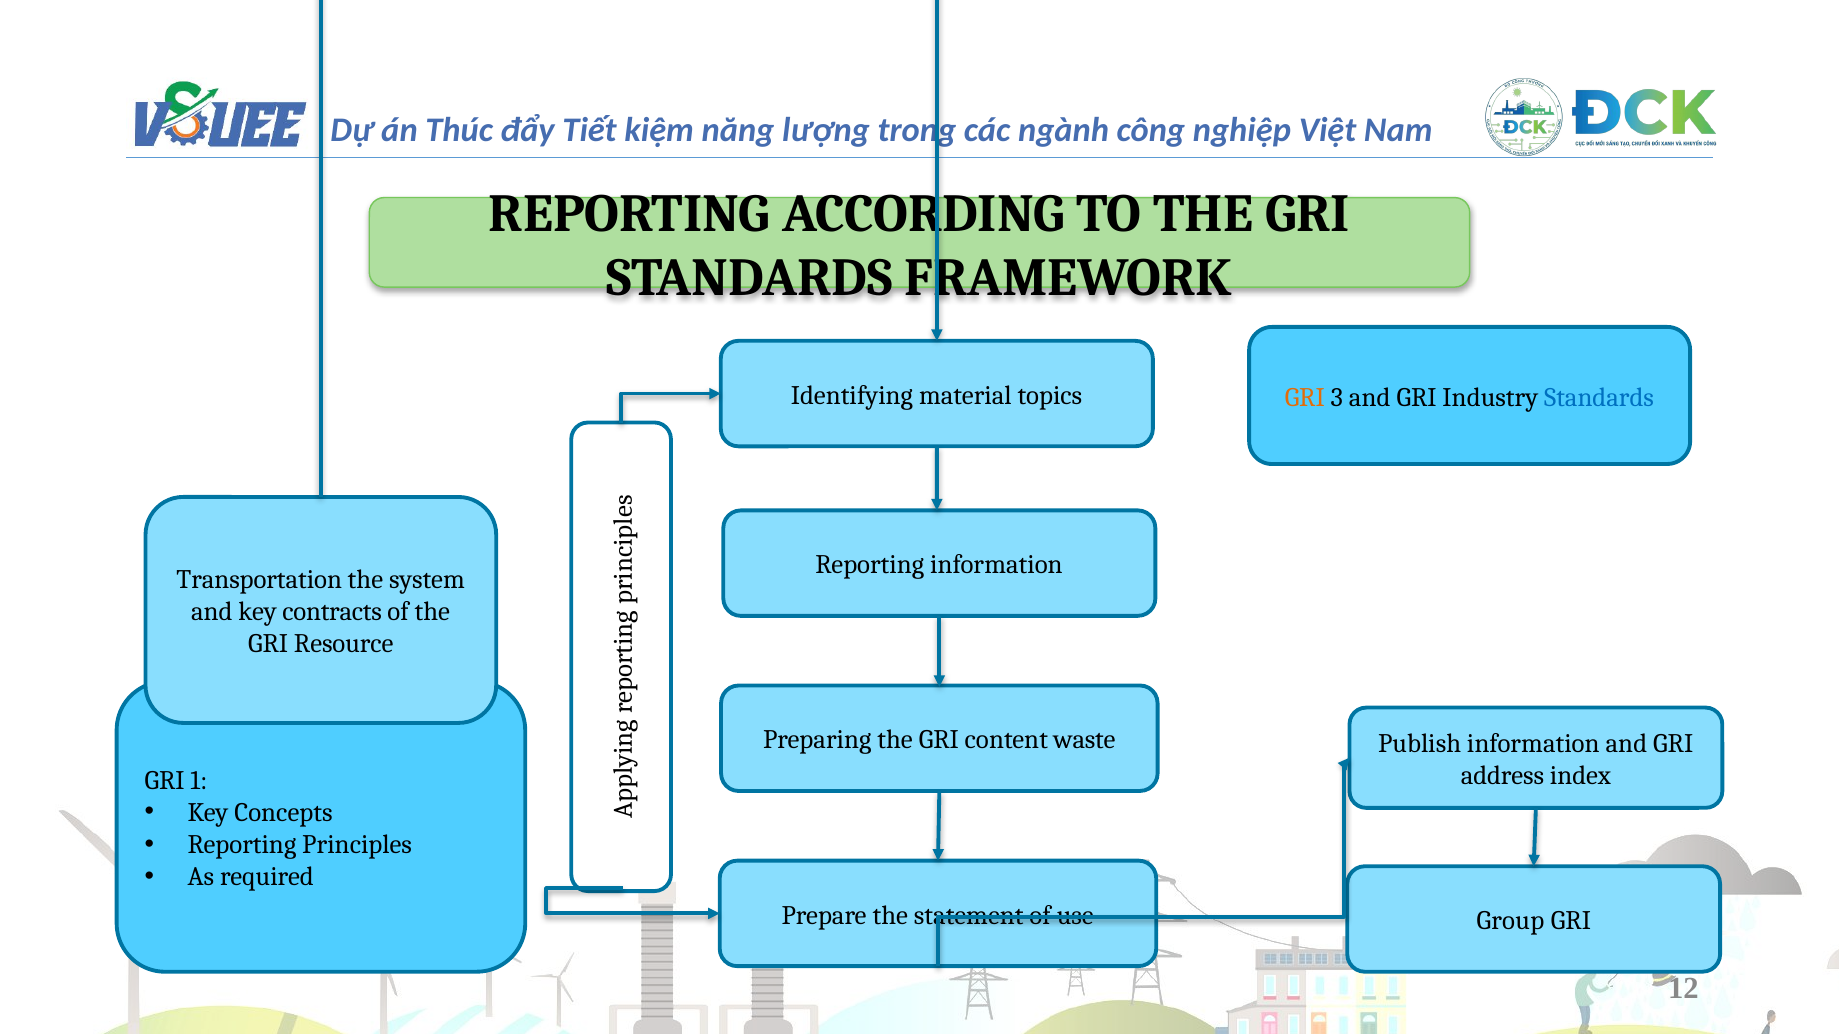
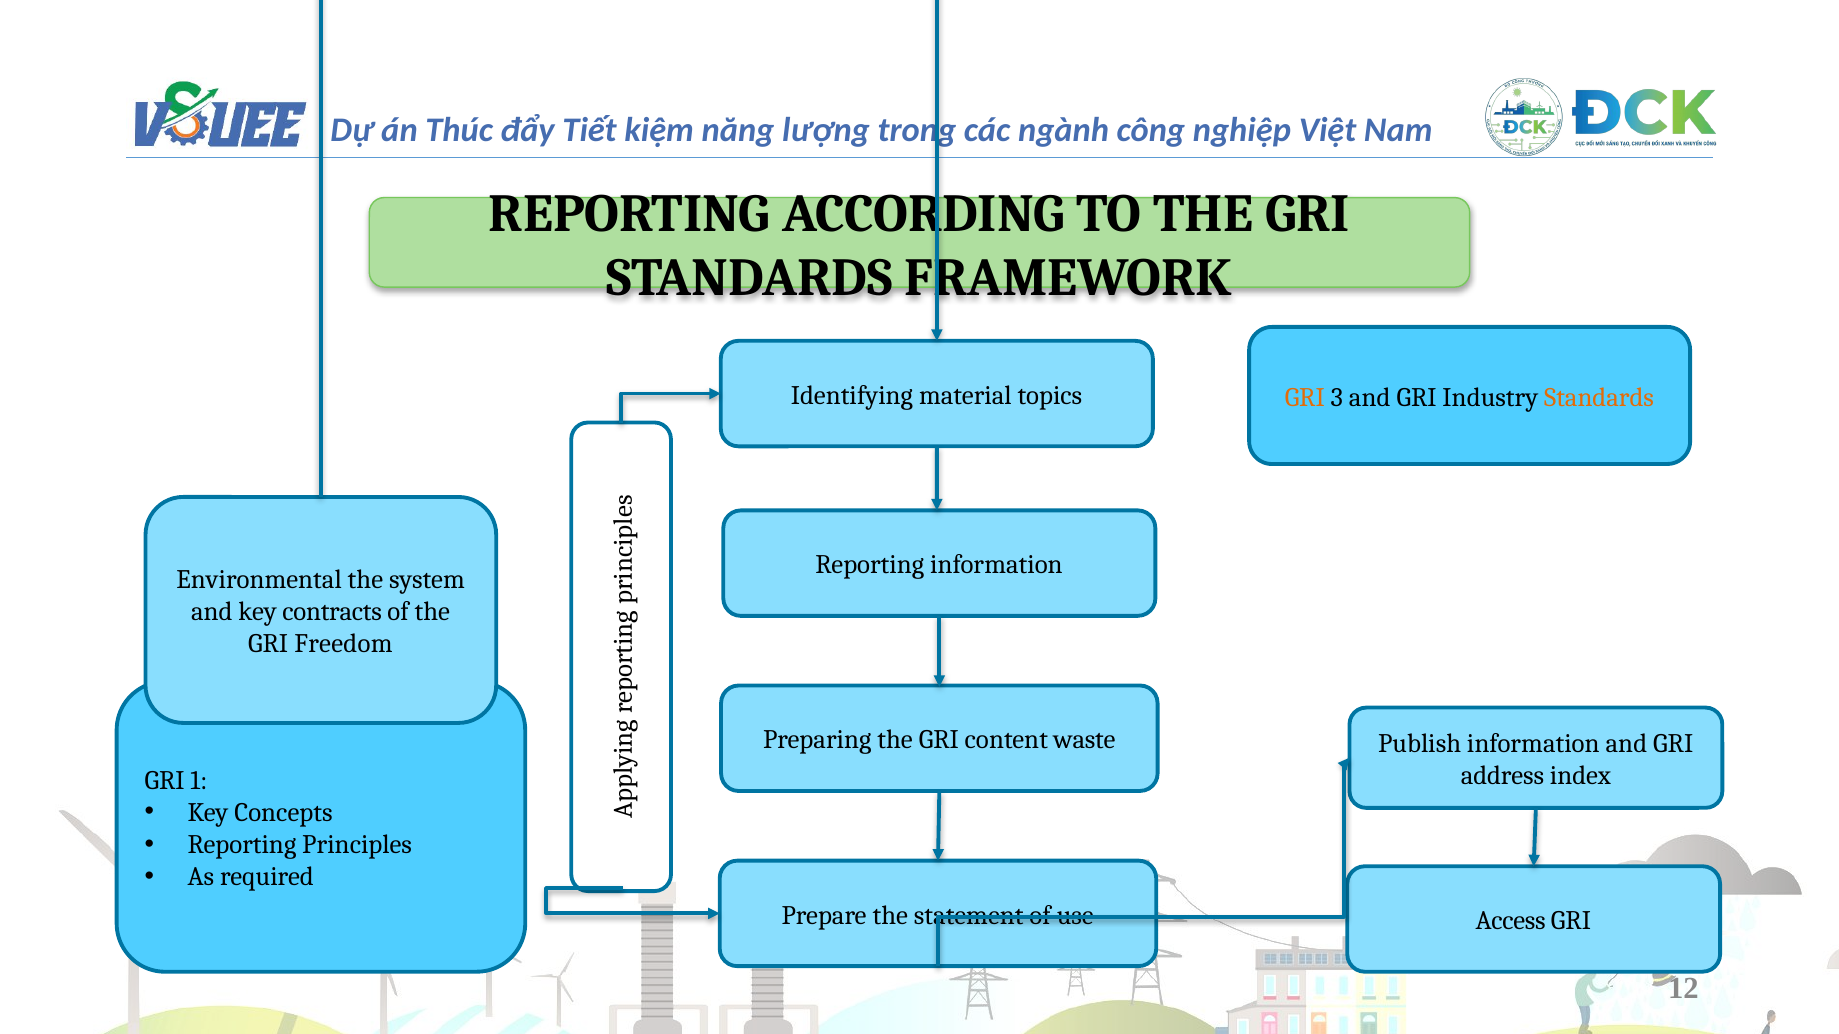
Standards colour: blue -> orange (1599, 397)
Transportation: Transportation -> Environmental (259, 580)
Resource: Resource -> Freedom (344, 644)
Group: Group -> Access (1511, 921)
